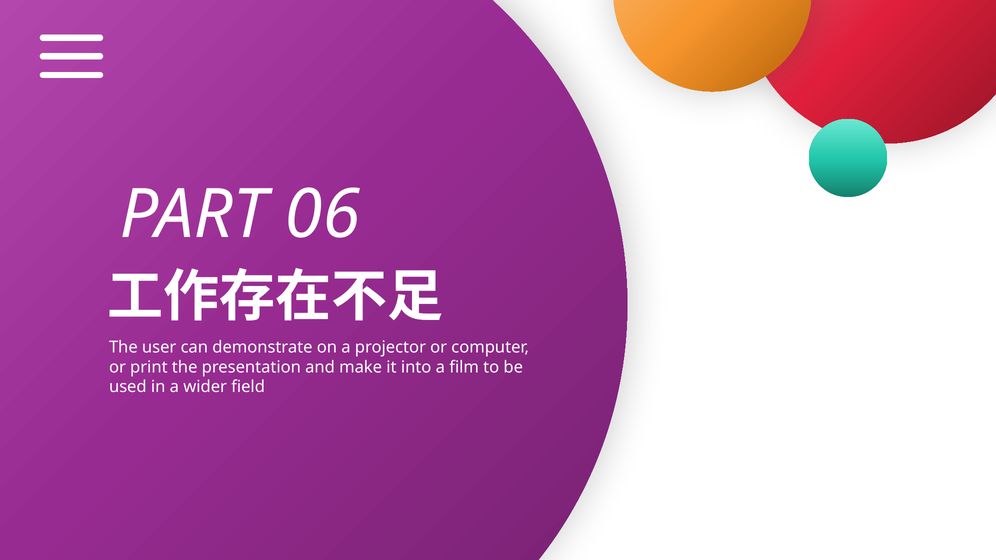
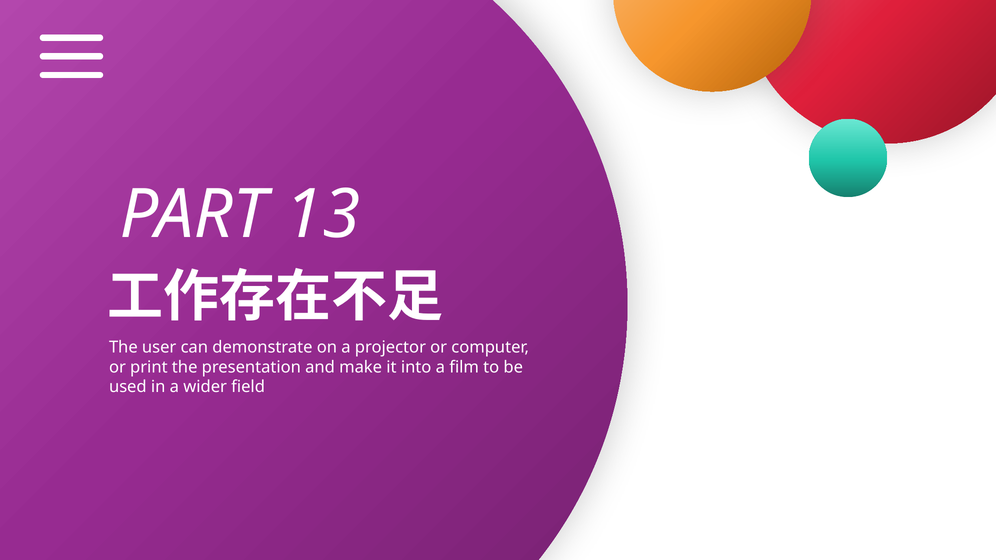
06: 06 -> 13 (323, 215)
